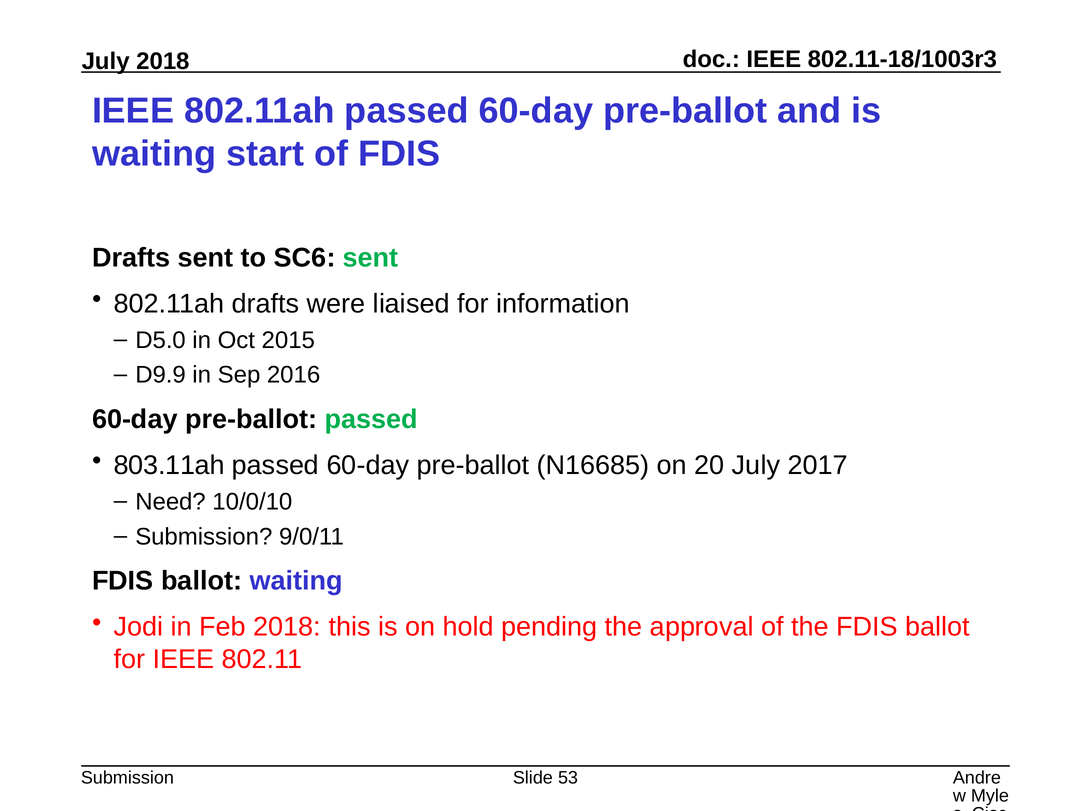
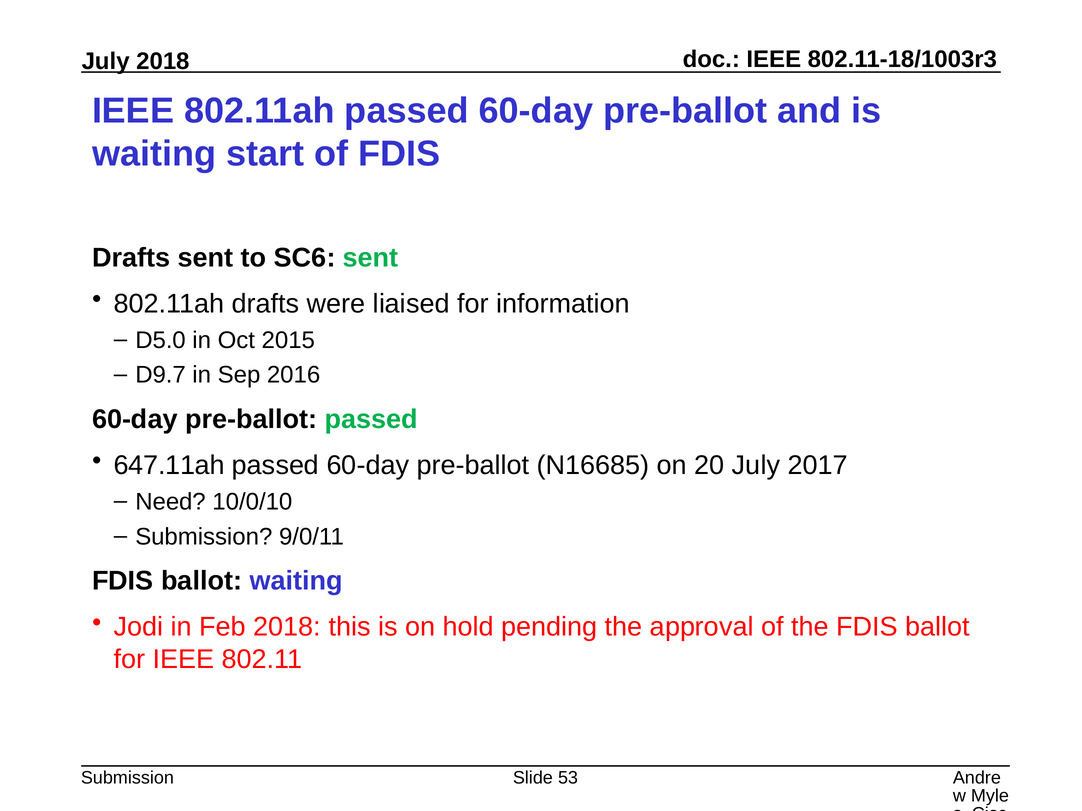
D9.9: D9.9 -> D9.7 (161, 375)
803.11ah: 803.11ah -> 647.11ah (169, 466)
